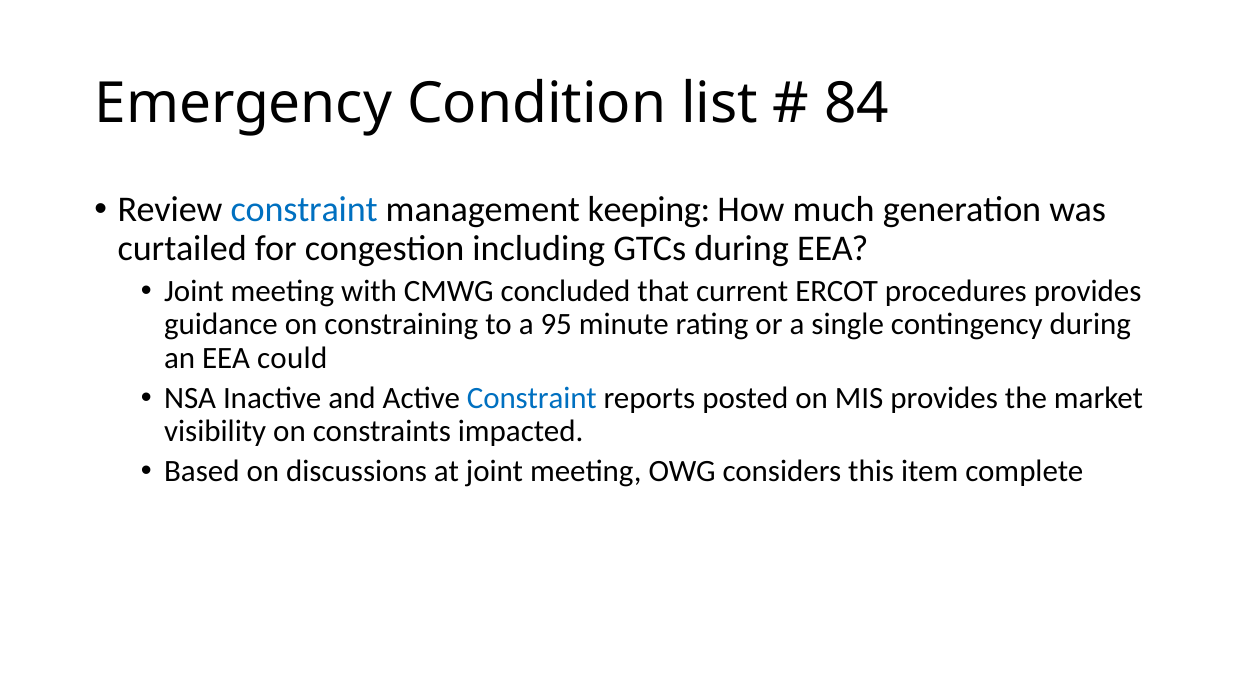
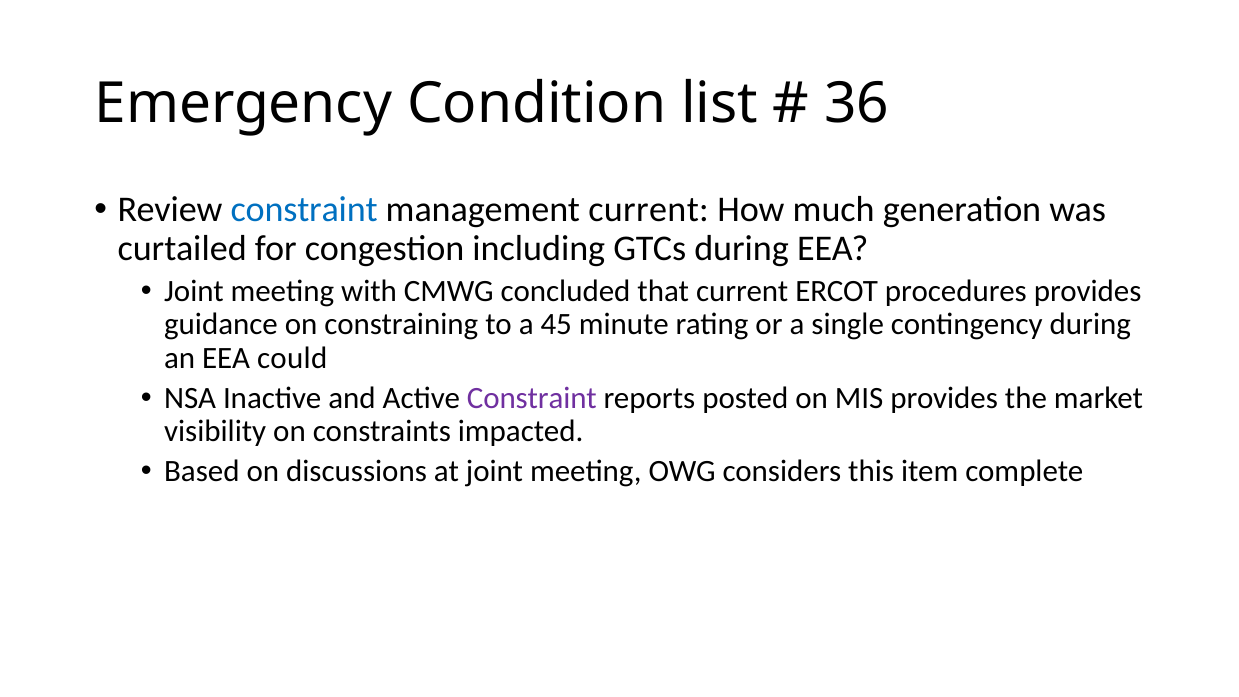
84: 84 -> 36 (857, 104)
management keeping: keeping -> current (649, 209)
95: 95 -> 45 (556, 325)
Constraint colour: blue -> purple (532, 398)
